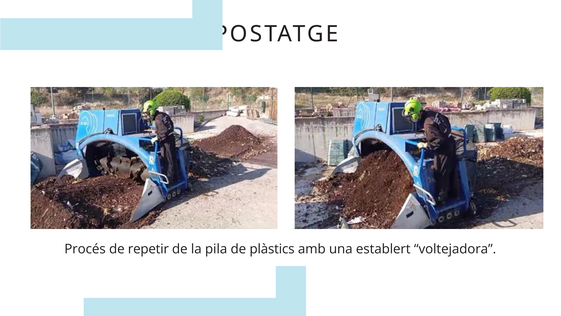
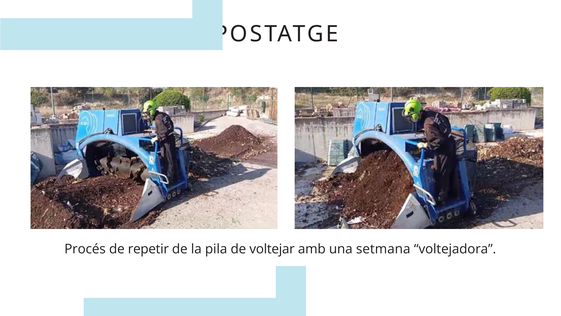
plàstics: plàstics -> voltejar (272, 249)
establert: establert -> setmana (383, 249)
